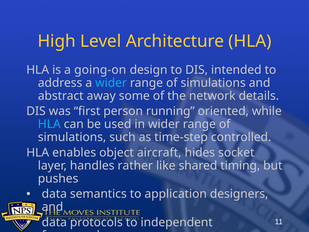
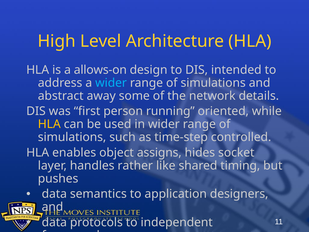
going-on: going-on -> allows-on (100, 70)
HLA colour: light blue -> yellow (49, 124)
aircraft: aircraft -> assigns (159, 152)
